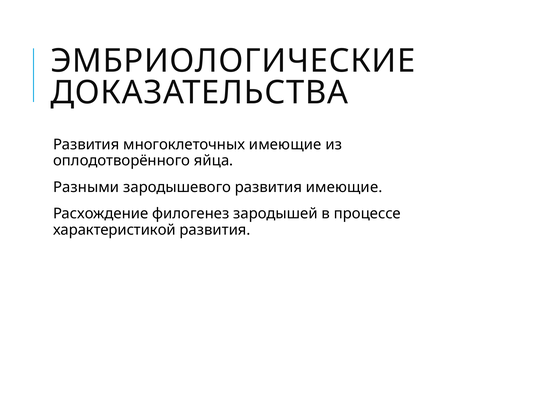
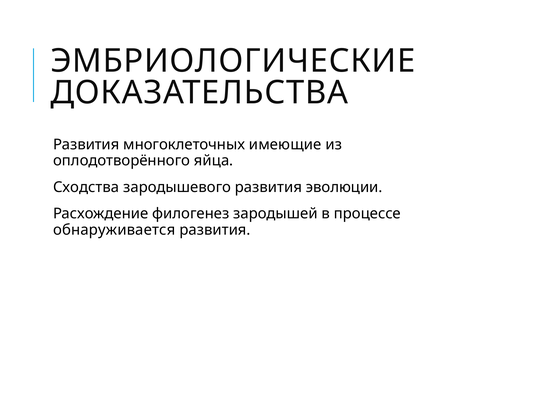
Разными: Разными -> Сходства (86, 187)
развития имеющие: имеющие -> эволюции (344, 187)
характеристикой: характеристикой -> обнаруживается (114, 230)
